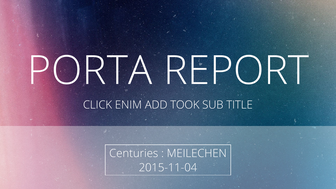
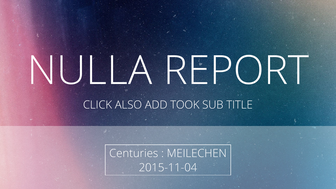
PORTA: PORTA -> NULLA (90, 71)
ENIM: ENIM -> ALSO (128, 105)
